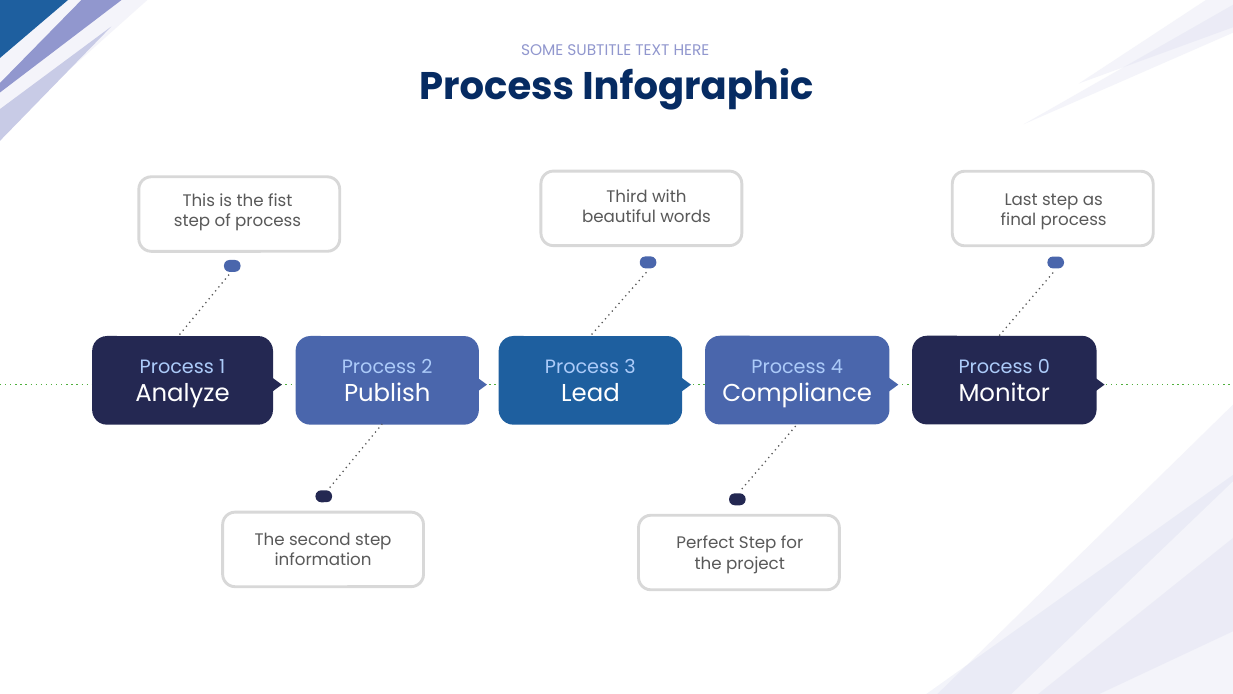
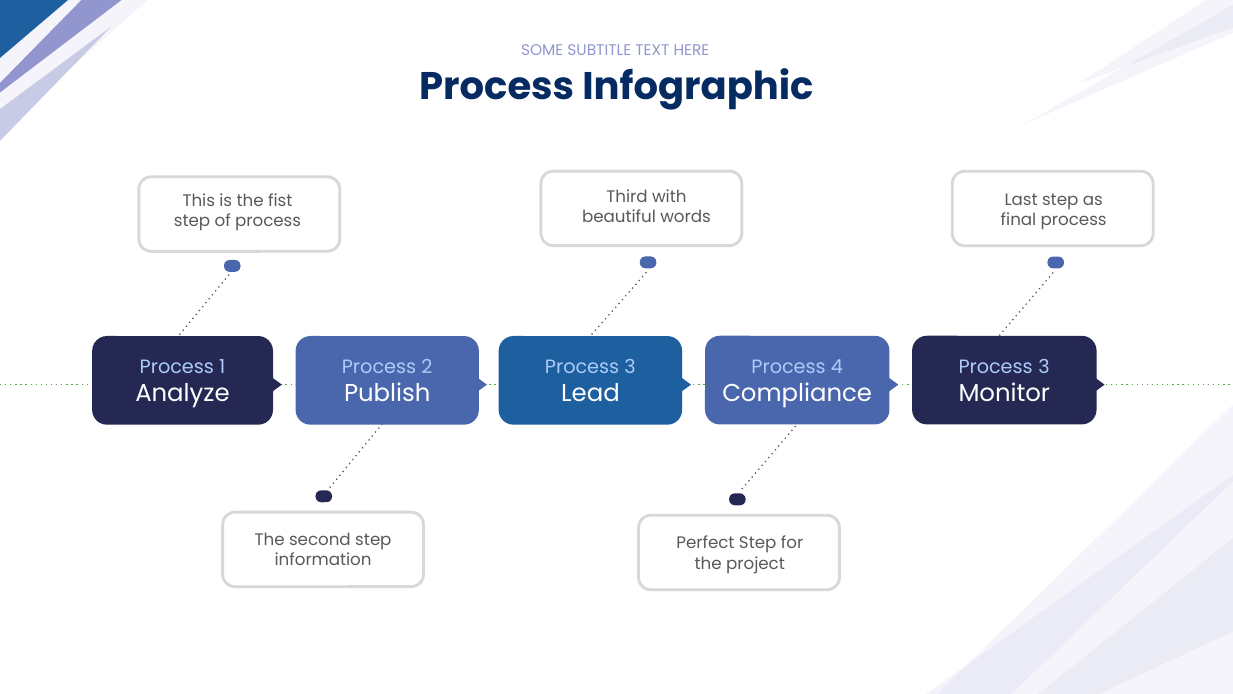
0: 0 -> 3 (1044, 367)
